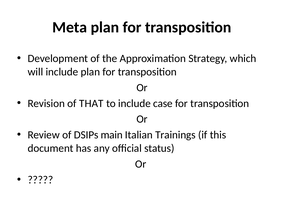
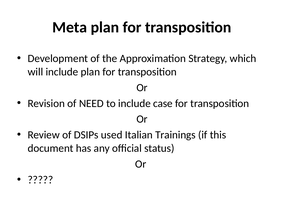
THAT: THAT -> NEED (91, 103)
main: main -> used (112, 135)
